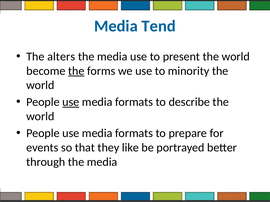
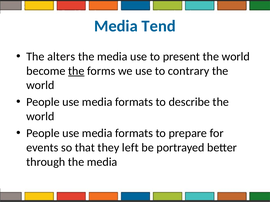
minority: minority -> contrary (189, 71)
use underline: present -> none (71, 102)
like: like -> left (130, 148)
